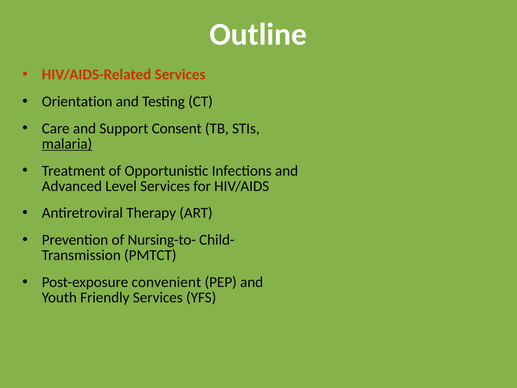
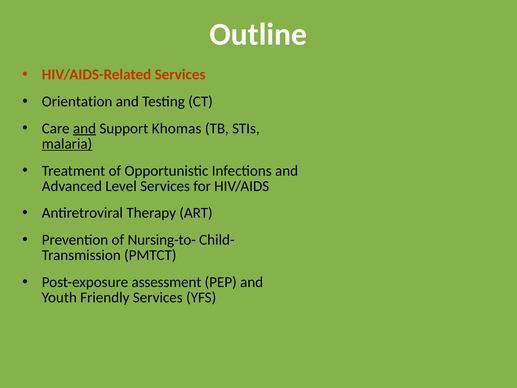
and underline: none -> present (85, 128)
Consent: Consent -> Khomas (177, 128)
convenient: convenient -> assessment (166, 282)
